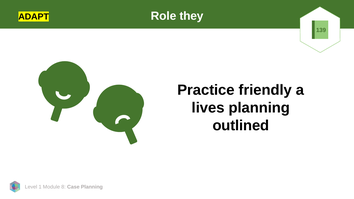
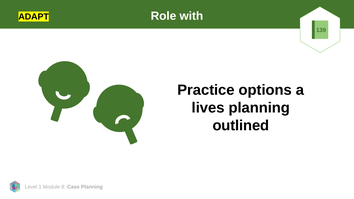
they: they -> with (191, 16)
friendly: friendly -> options (265, 90)
